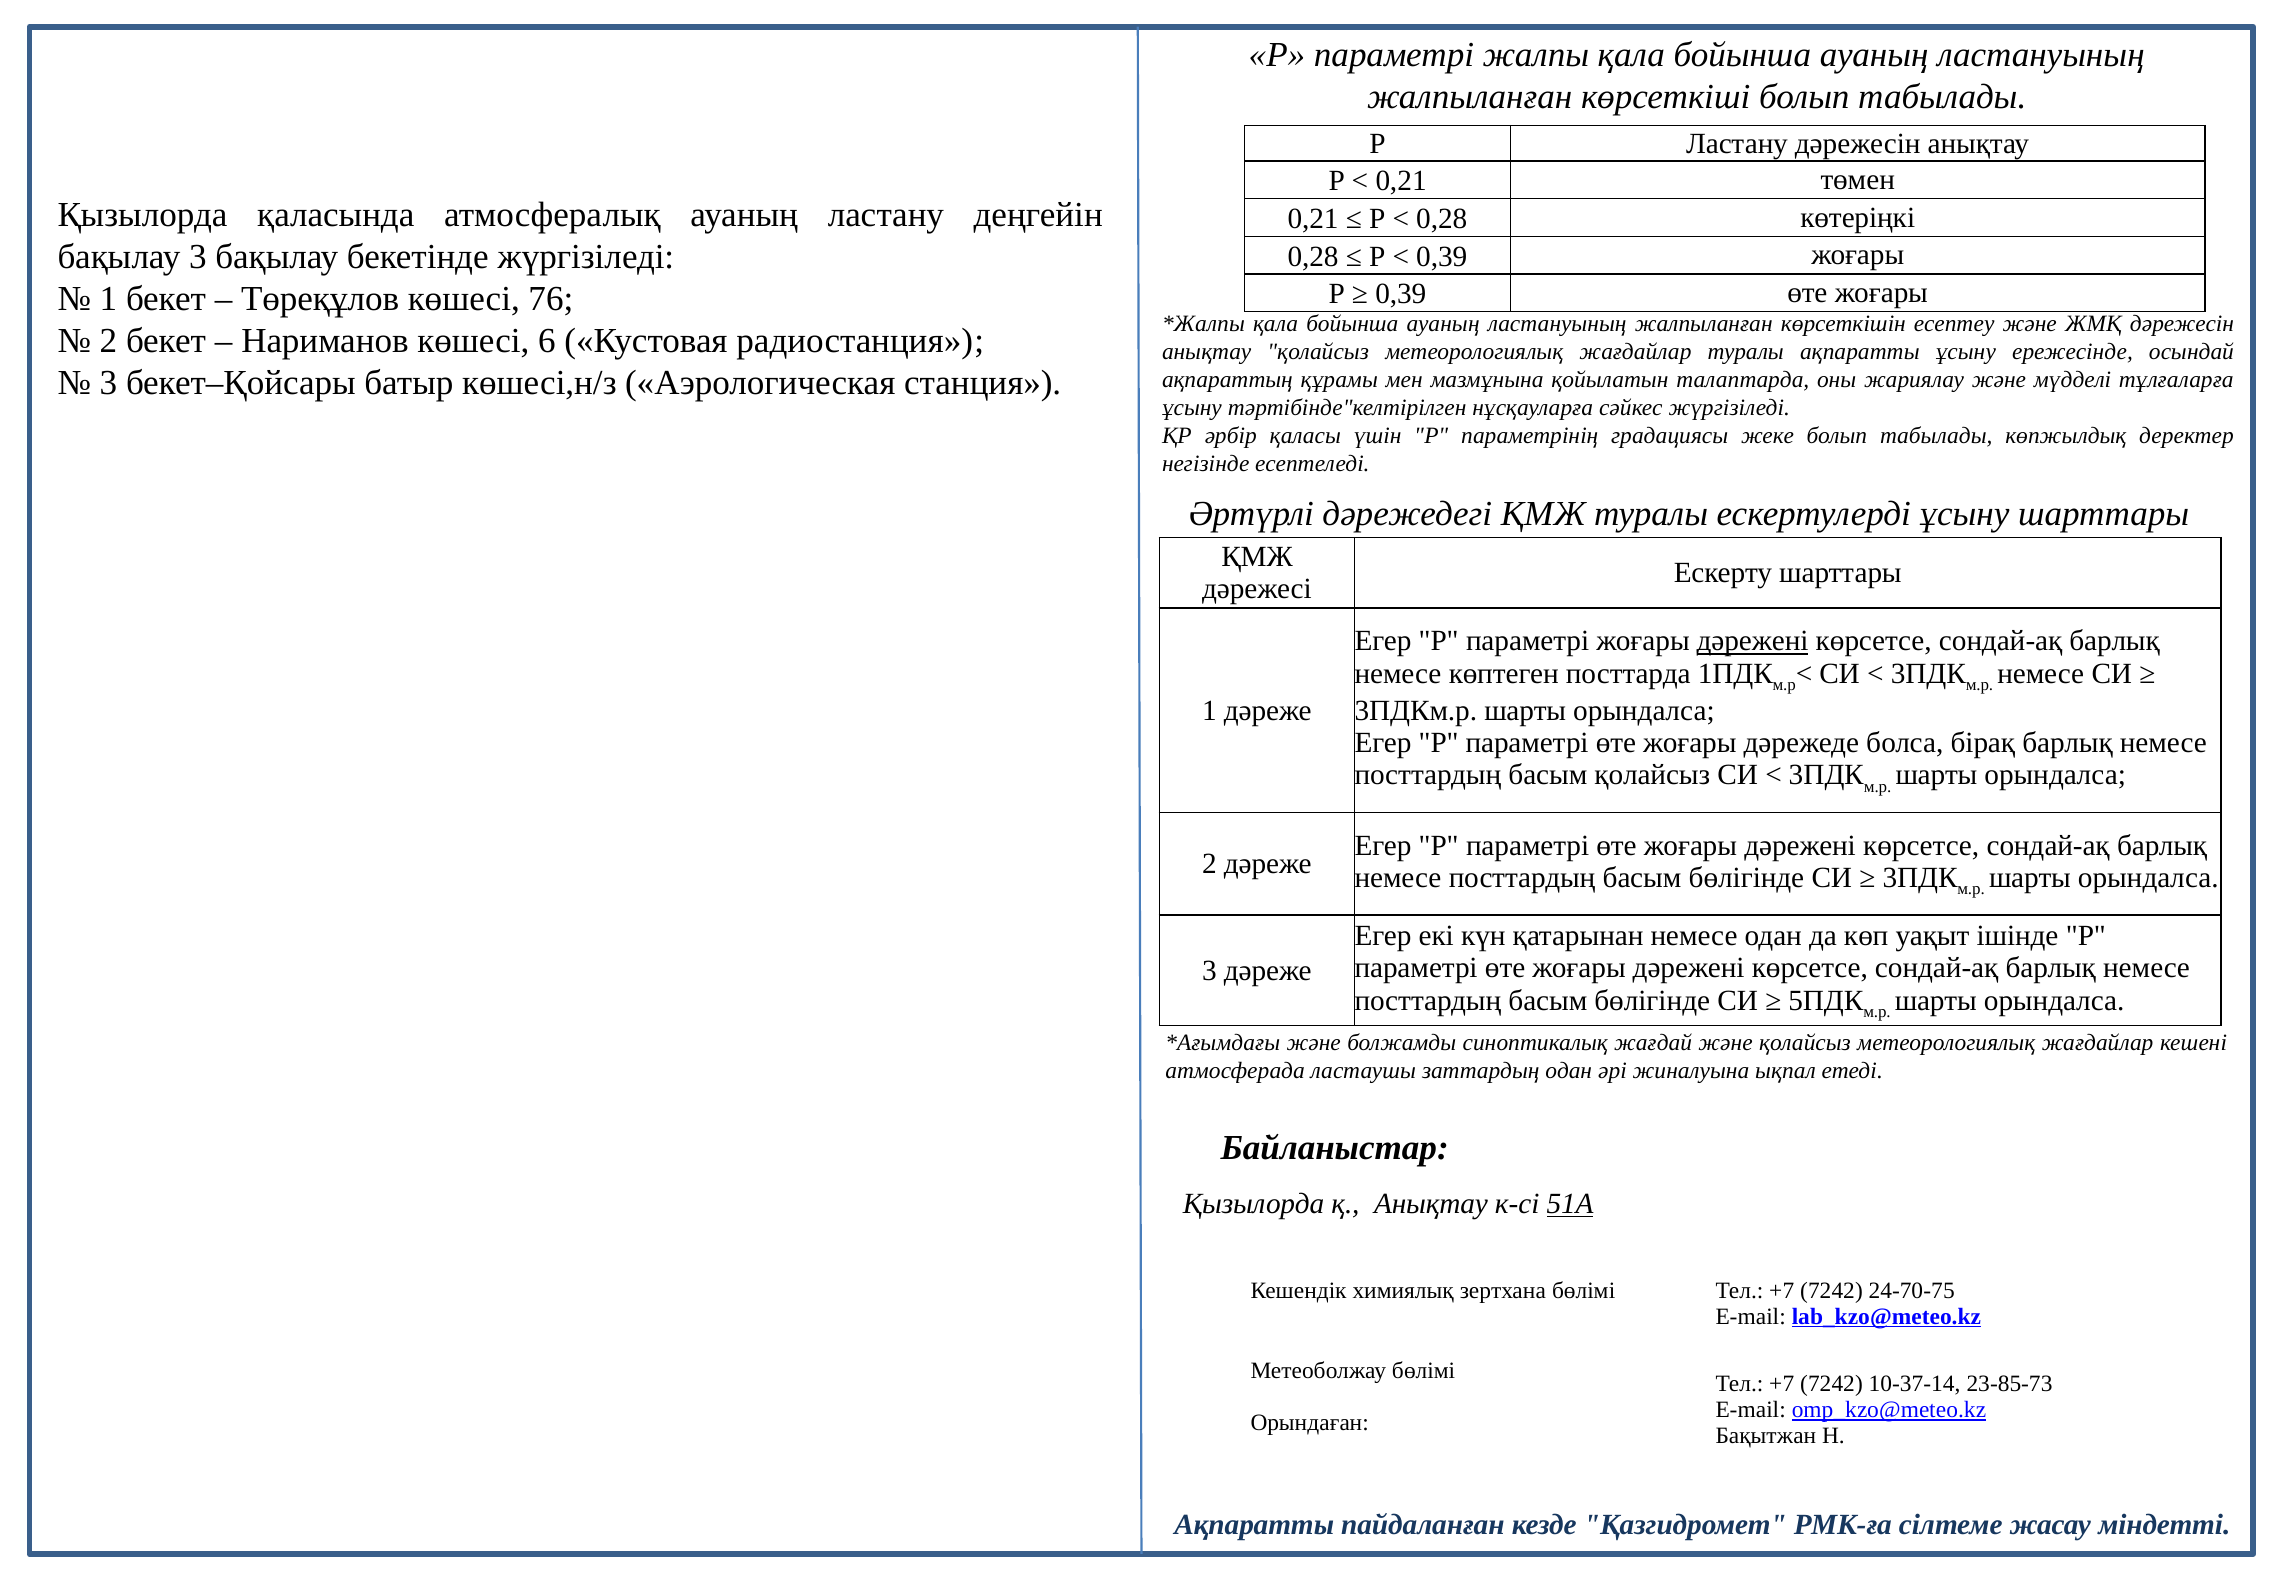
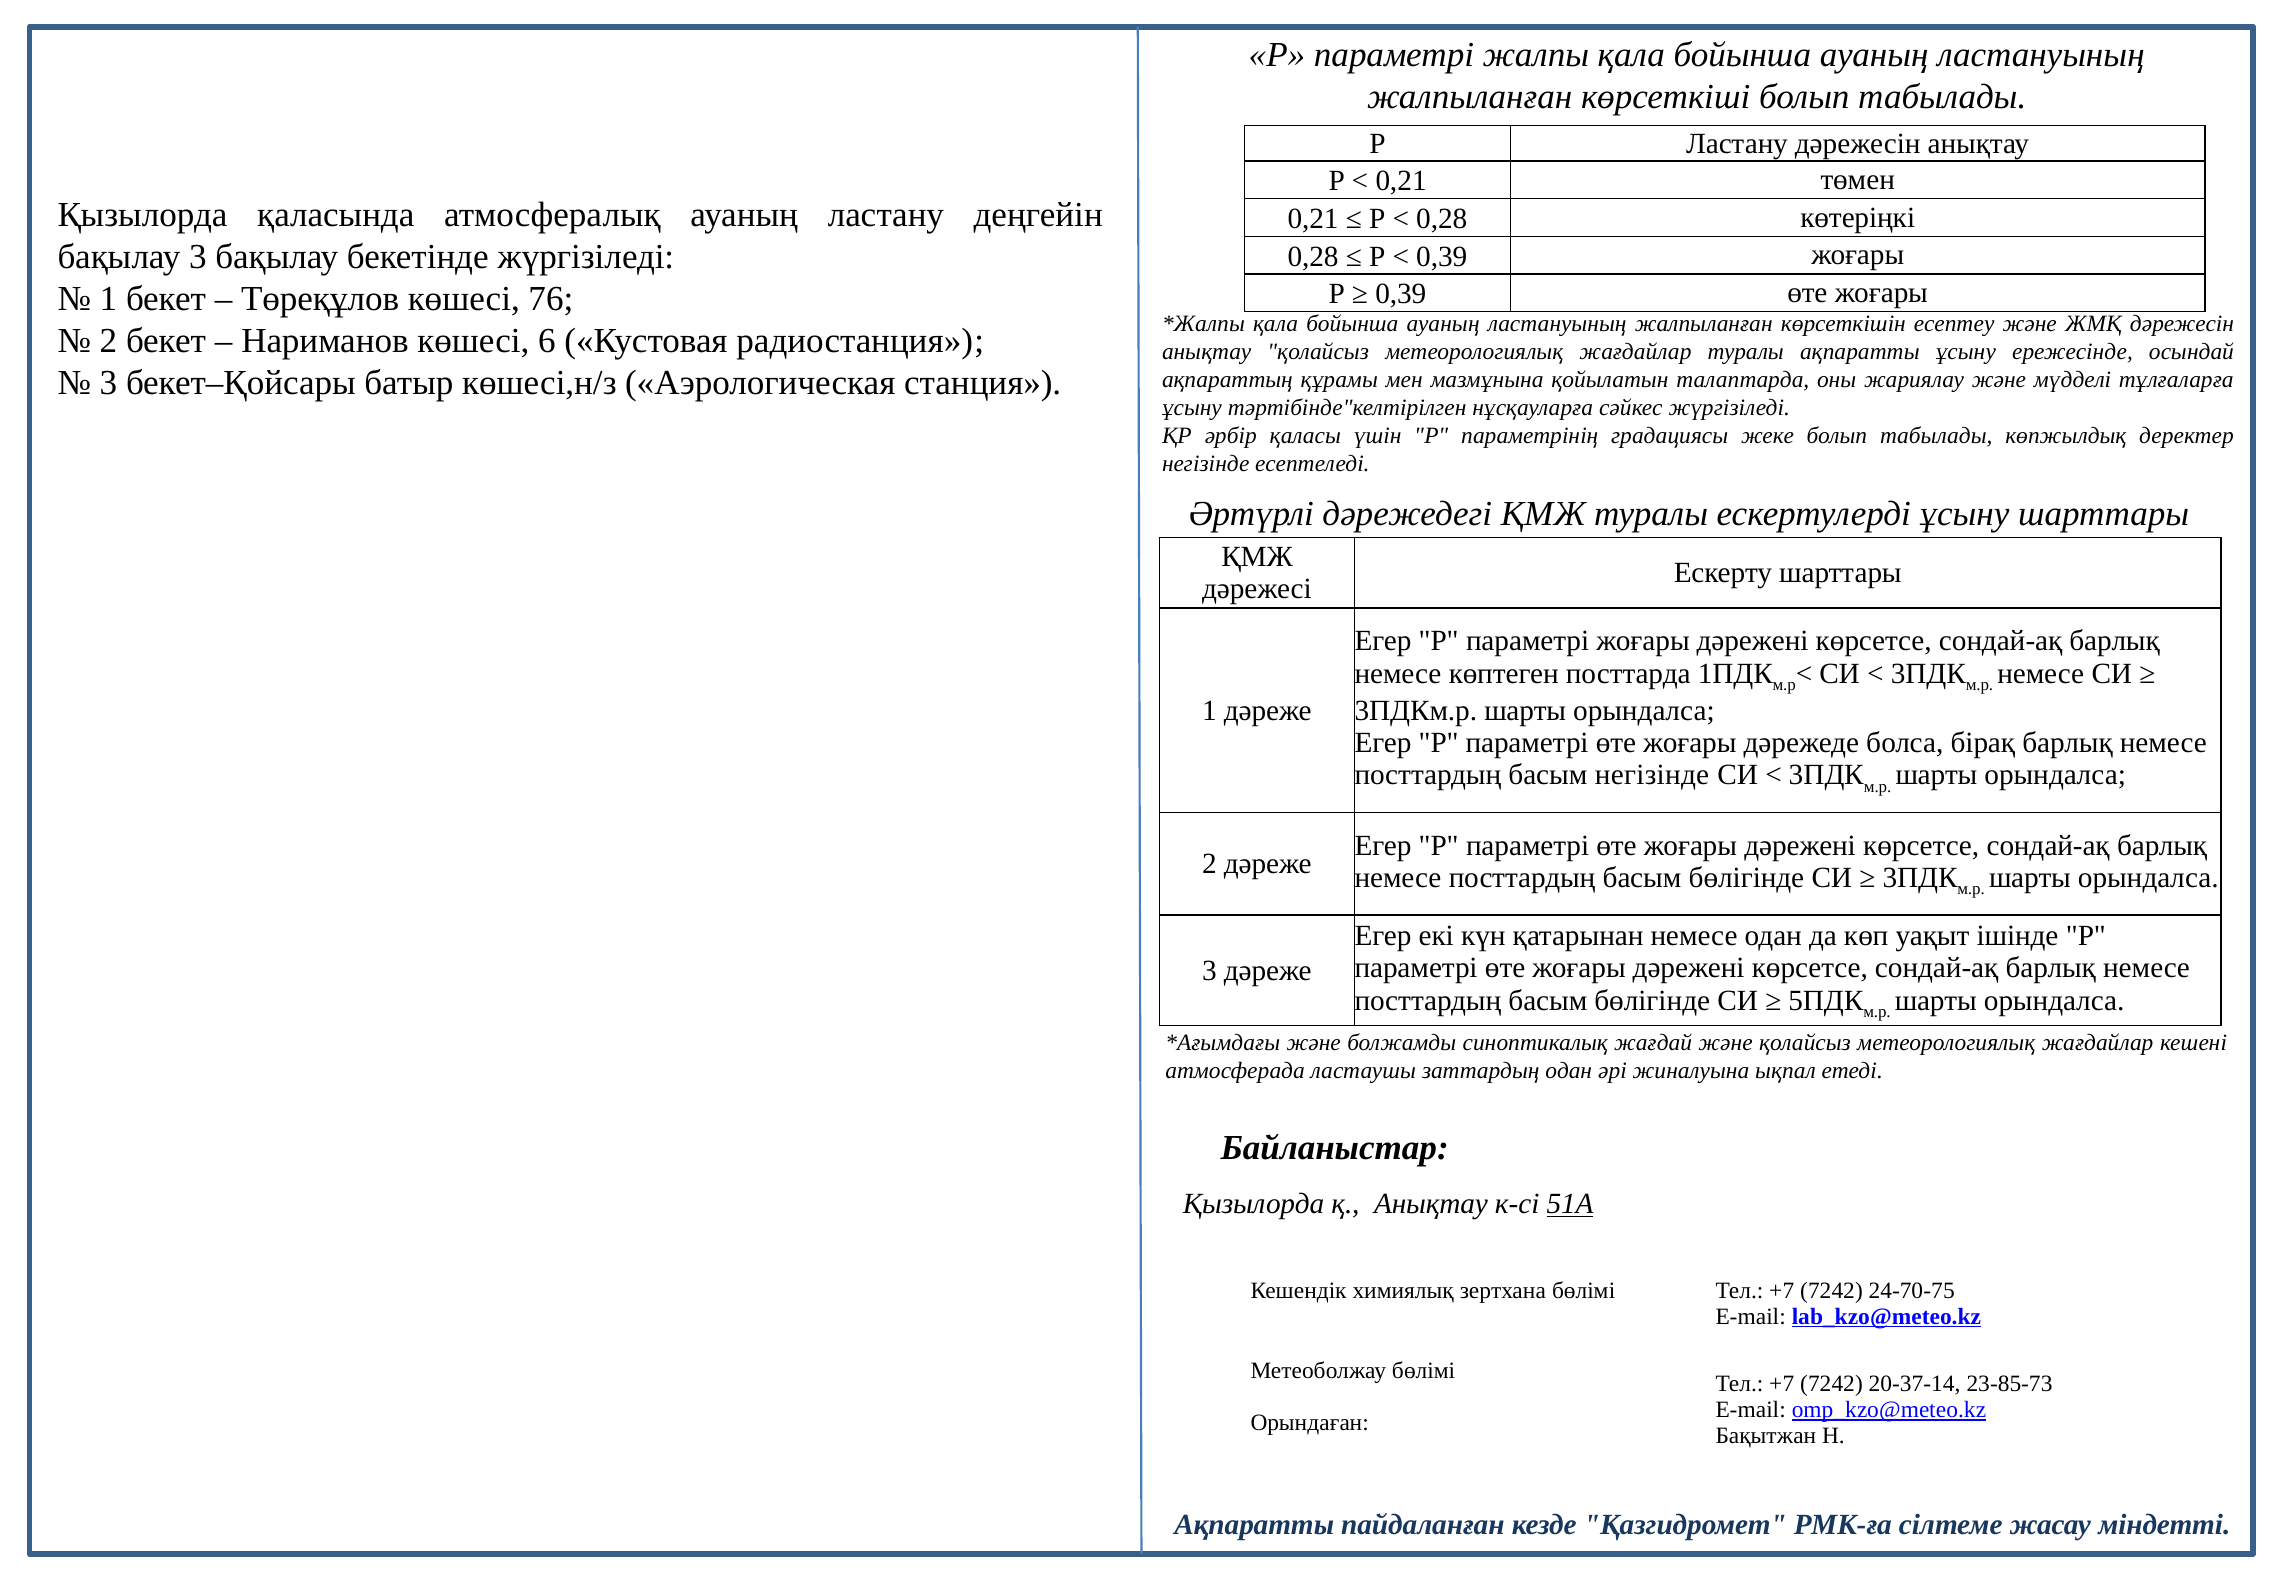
дәрежені underline: present -> none (1753, 641)
басым қолайсыз: қолайсыз -> негізінде (1652, 775)
10-37-14: 10-37-14 -> 20-37-14 (1915, 1383)
